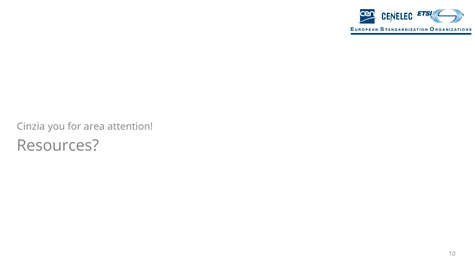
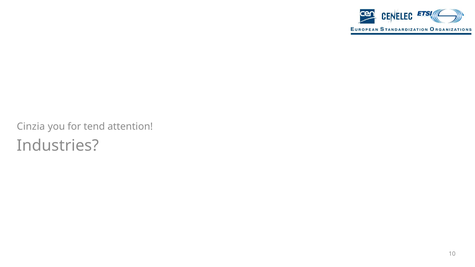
area: area -> tend (94, 127)
Resources: Resources -> Industries (58, 146)
